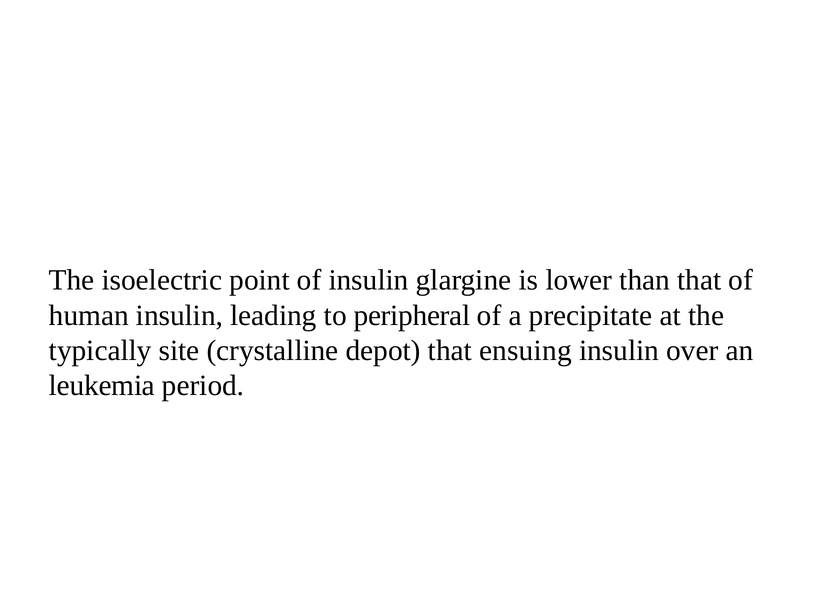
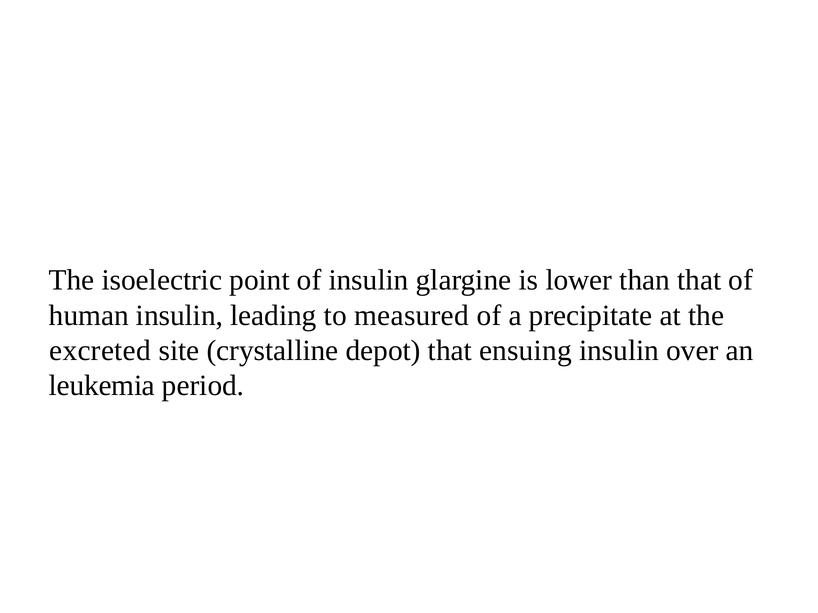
peripheral: peripheral -> measured (412, 316)
typically: typically -> excreted (100, 351)
